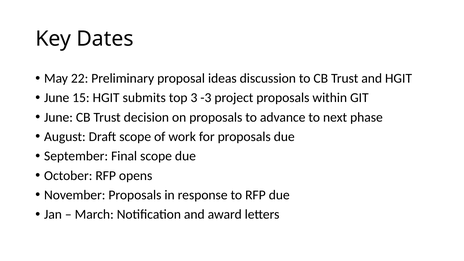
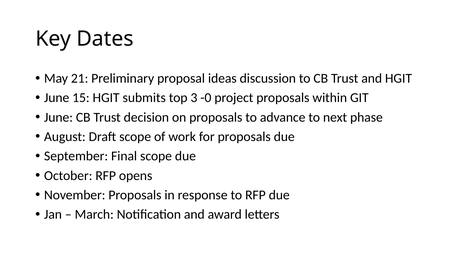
22: 22 -> 21 (80, 78)
-3: -3 -> -0 (206, 98)
